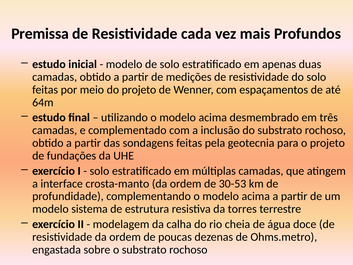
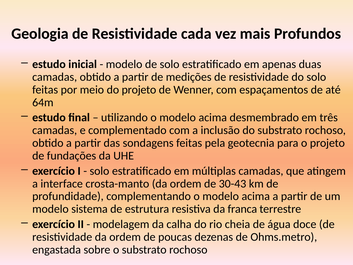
Premissa: Premissa -> Geologia (40, 34)
30-53: 30-53 -> 30-43 (232, 183)
torres: torres -> franca (242, 209)
